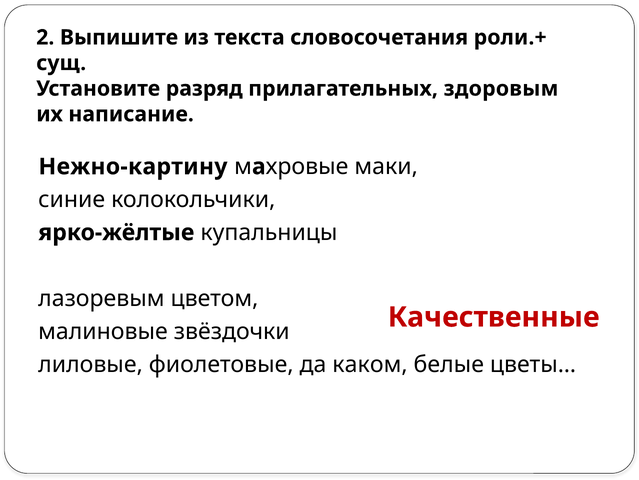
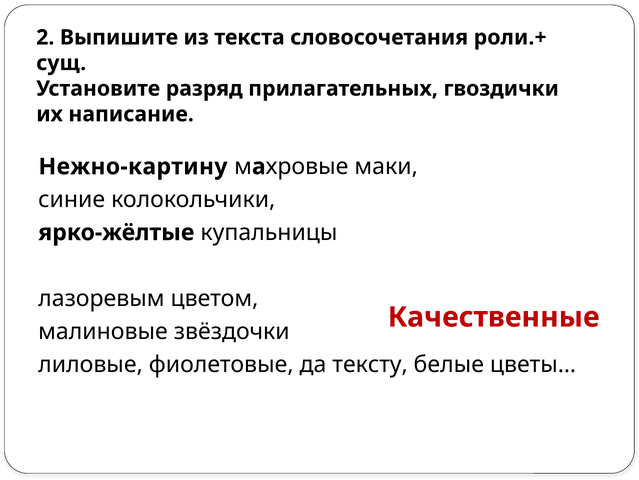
здоровым: здоровым -> гвоздички (501, 88)
каком: каком -> тексту (370, 364)
